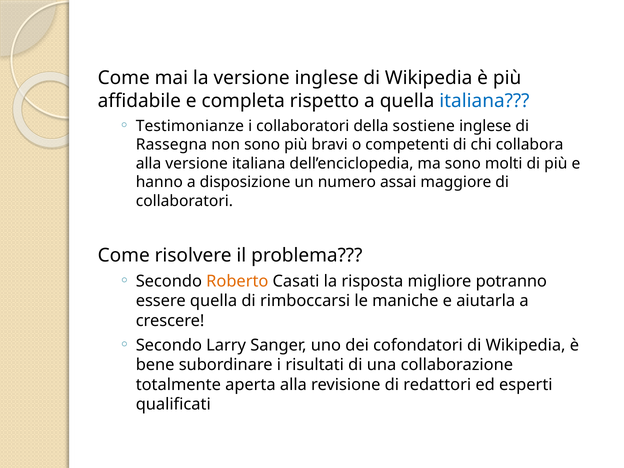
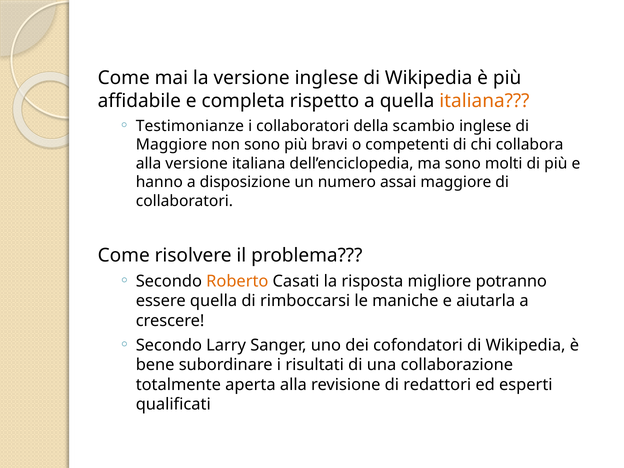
italiana colour: blue -> orange (484, 101)
sostiene: sostiene -> scambio (424, 126)
Rassegna: Rassegna -> Maggiore (171, 145)
